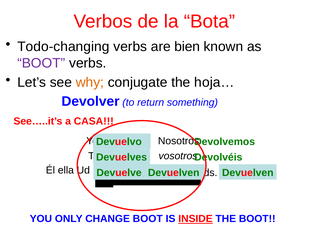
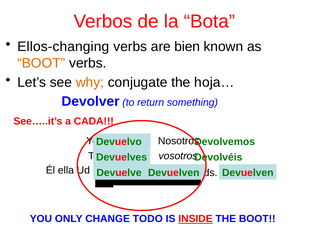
Todo-changing: Todo-changing -> Ellos-changing (63, 47)
BOOT colour: purple -> orange (41, 63)
CASA: CASA -> CADA (94, 122)
CHANGE BOOT: BOOT -> TODO (148, 220)
